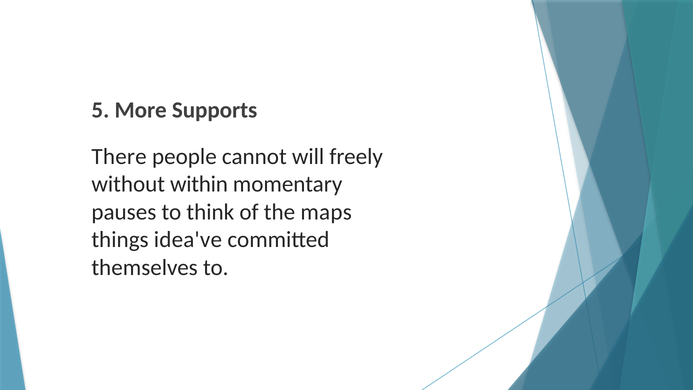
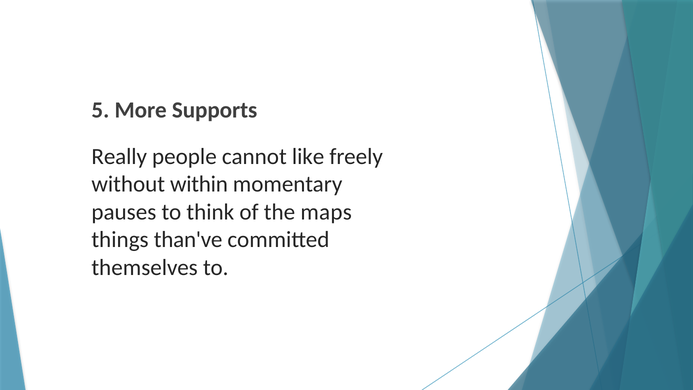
There: There -> Really (119, 157)
will: will -> like (308, 157)
idea've: idea've -> than've (188, 240)
